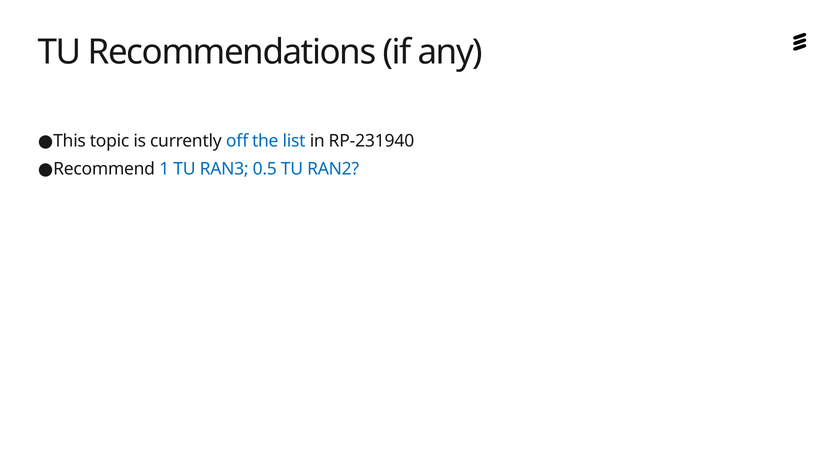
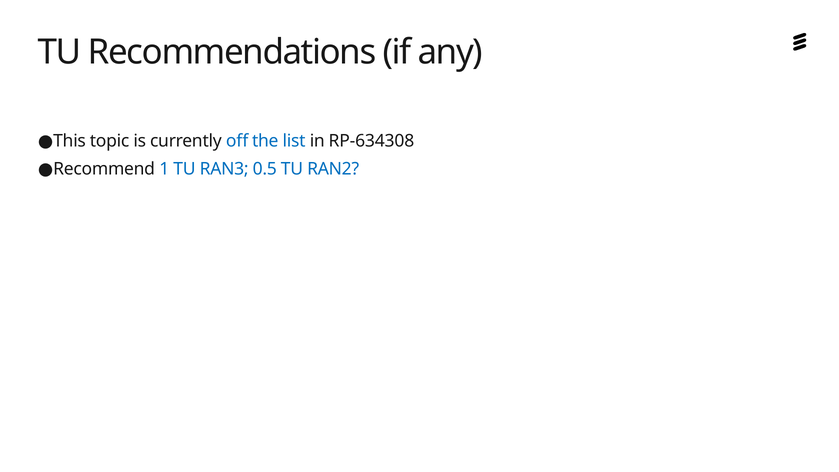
RP-231940: RP-231940 -> RP-634308 (371, 141)
